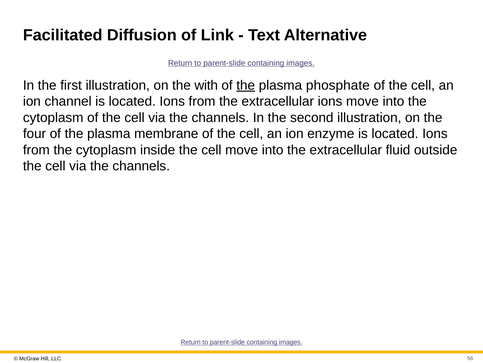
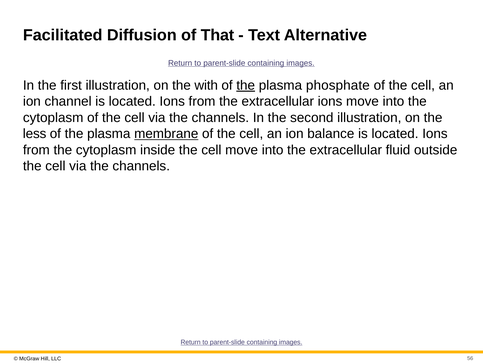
Link: Link -> That (217, 35)
four: four -> less (35, 134)
membrane underline: none -> present (166, 134)
enzyme: enzyme -> balance (331, 134)
